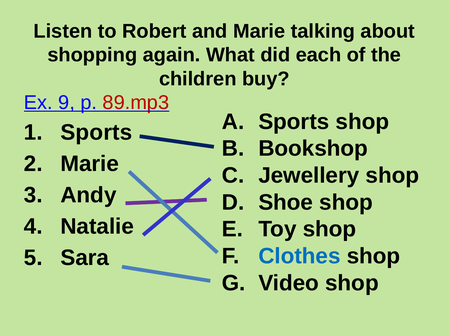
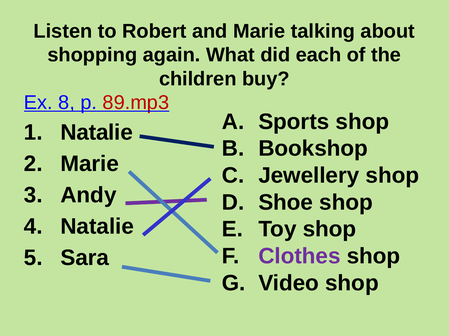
9: 9 -> 8 (67, 103)
Sports: Sports -> Natalie (97, 133)
Clothes colour: blue -> purple (299, 257)
